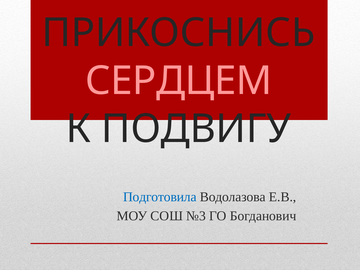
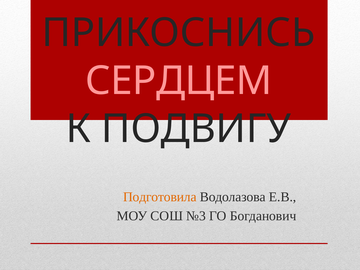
Подготовила colour: blue -> orange (160, 197)
